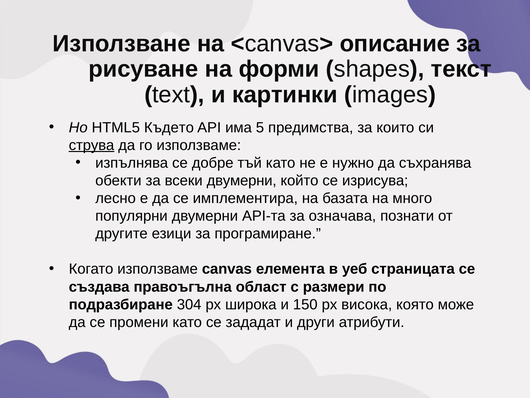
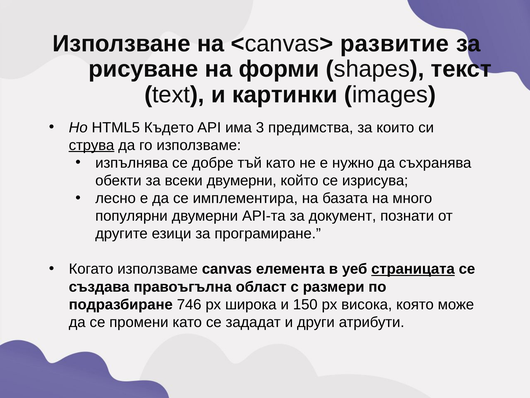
описание: описание -> развитие (395, 44)
5: 5 -> 3 (260, 127)
означава: означава -> документ (342, 216)
страницата underline: none -> present (413, 269)
304: 304 -> 746 (189, 304)
